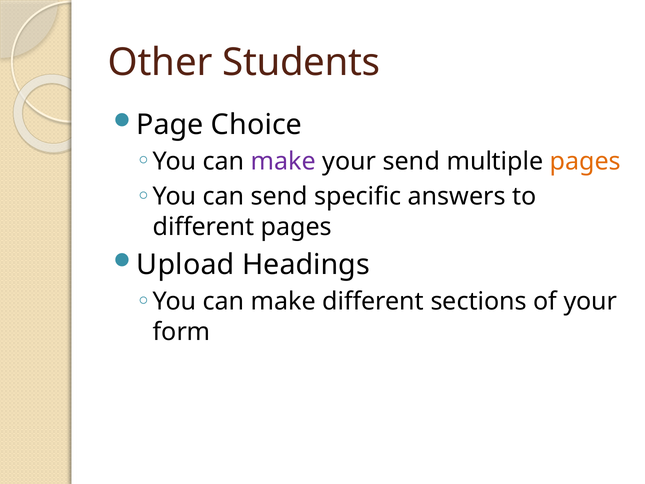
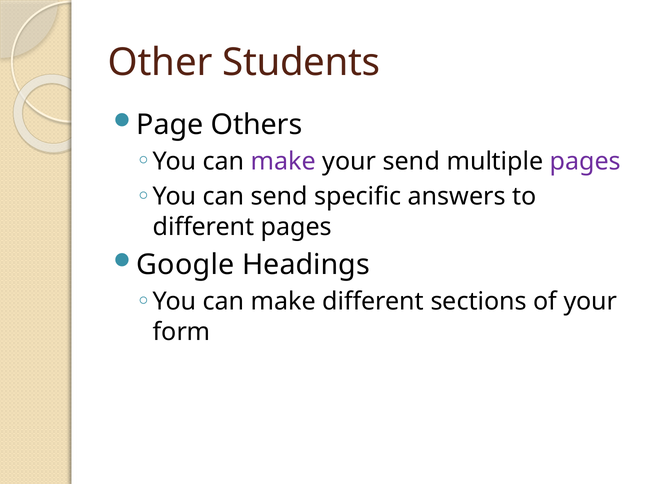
Choice: Choice -> Others (257, 125)
pages colour: orange -> purple (585, 161)
Upload: Upload -> Google (185, 265)
